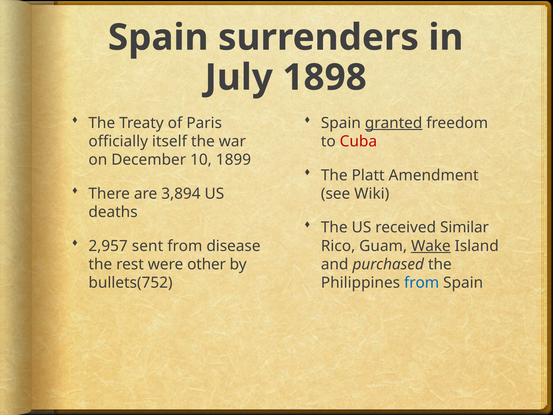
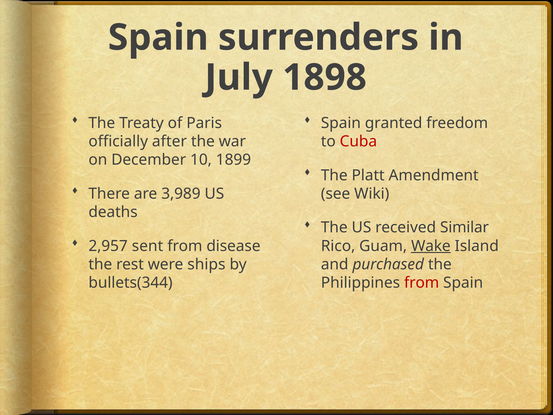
granted underline: present -> none (394, 123)
itself: itself -> after (169, 141)
3,894: 3,894 -> 3,989 (181, 194)
other: other -> ships (206, 264)
bullets(752: bullets(752 -> bullets(344 (131, 283)
from colour: blue -> red (422, 283)
